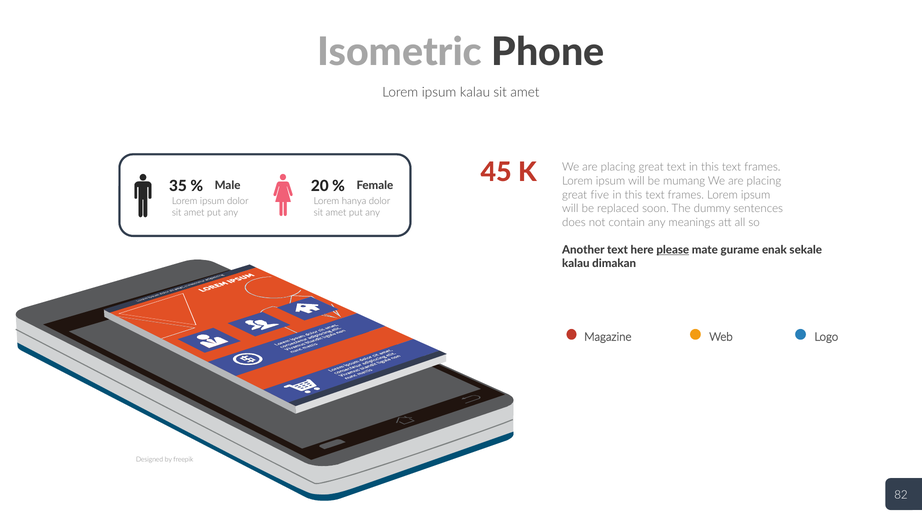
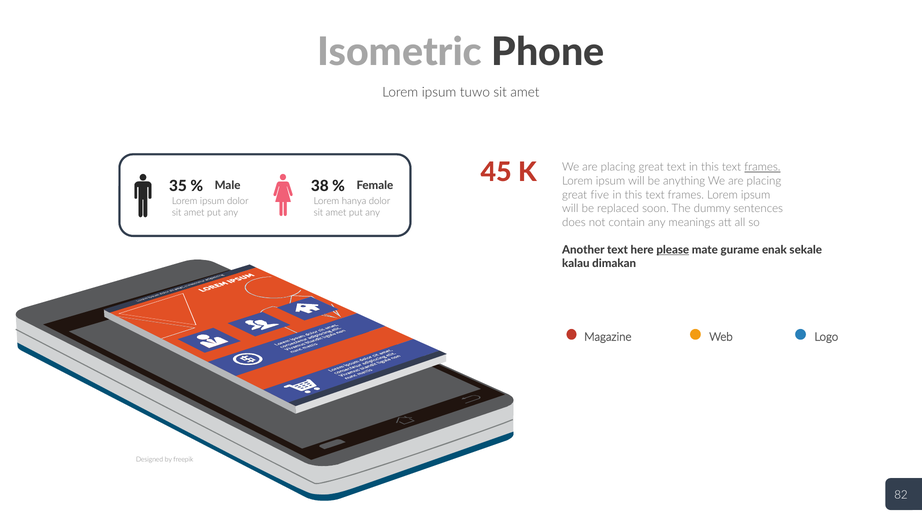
ipsum kalau: kalau -> tuwo (475, 92)
frames underline: none -> present (762, 167)
mumang: mumang -> anything (684, 181)
20: 20 -> 38 (320, 186)
